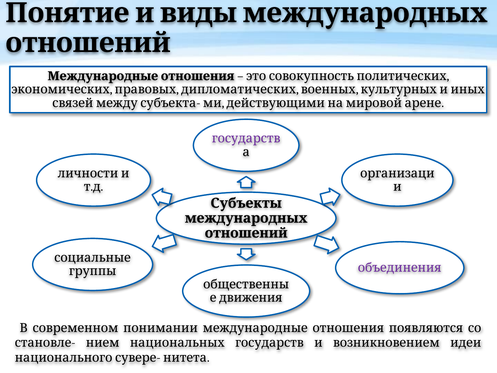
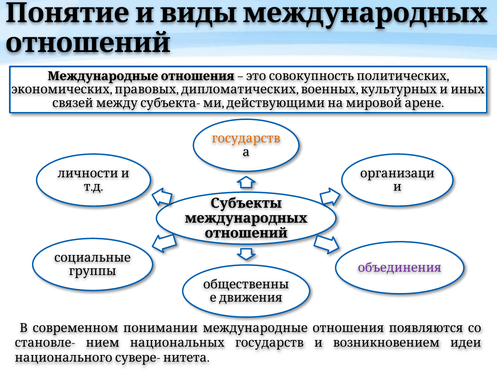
государств colour: purple -> orange (246, 138)
